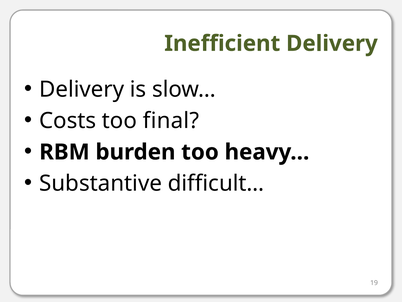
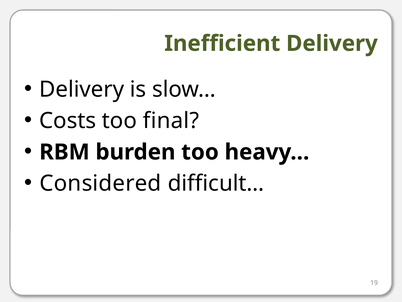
Substantive: Substantive -> Considered (100, 183)
